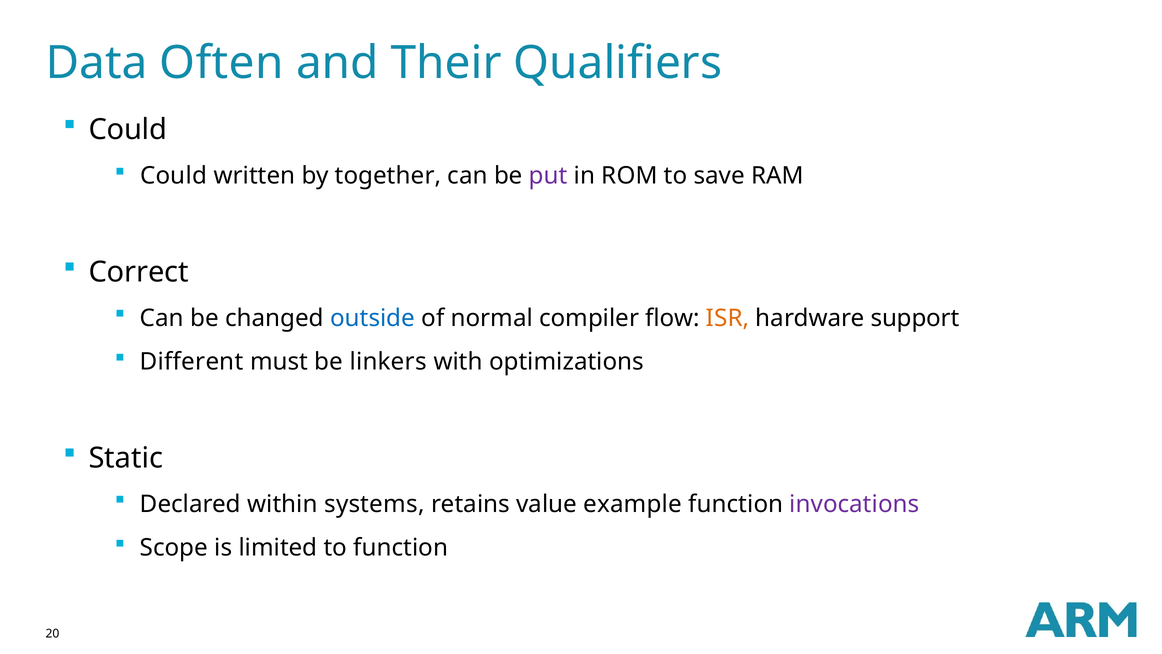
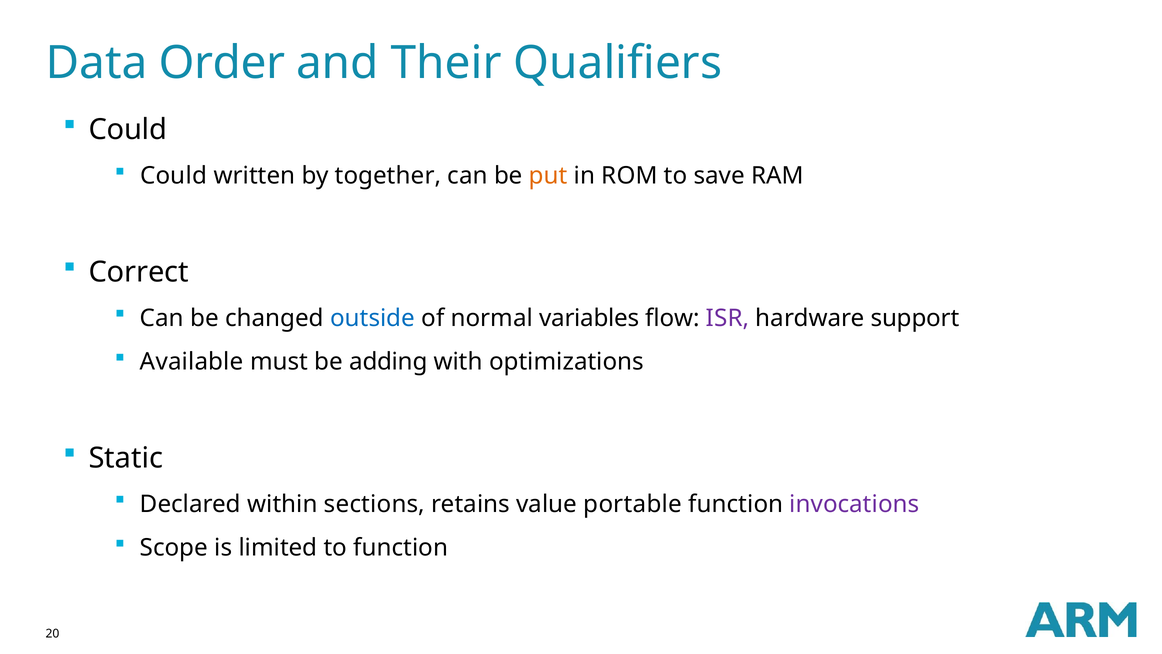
Often: Often -> Order (222, 63)
put colour: purple -> orange (548, 176)
compiler: compiler -> variables (589, 318)
ISR colour: orange -> purple (728, 318)
Different: Different -> Available (192, 362)
linkers: linkers -> adding (388, 362)
systems: systems -> sections (374, 504)
example: example -> portable (633, 504)
